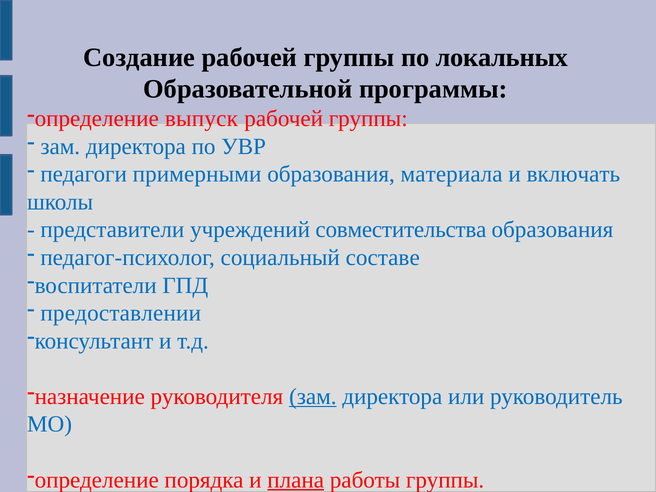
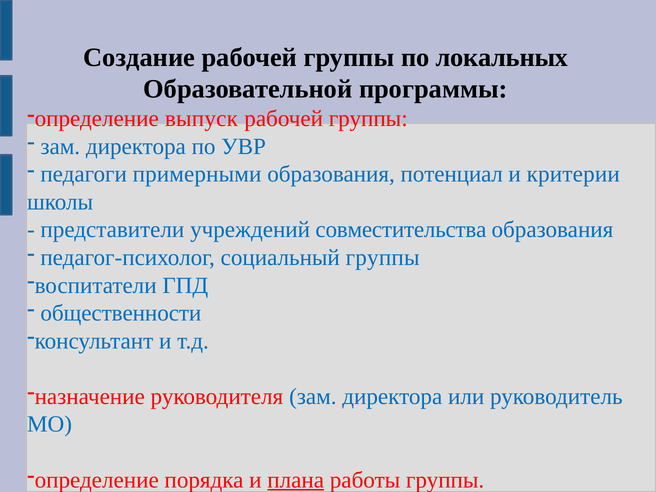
материала: материала -> потенциал (452, 174)
включать: включать -> критерии (573, 174)
социальный составе: составе -> группы (383, 258)
предоставлении: предоставлении -> общественности (121, 313)
зам underline: present -> none (313, 397)
